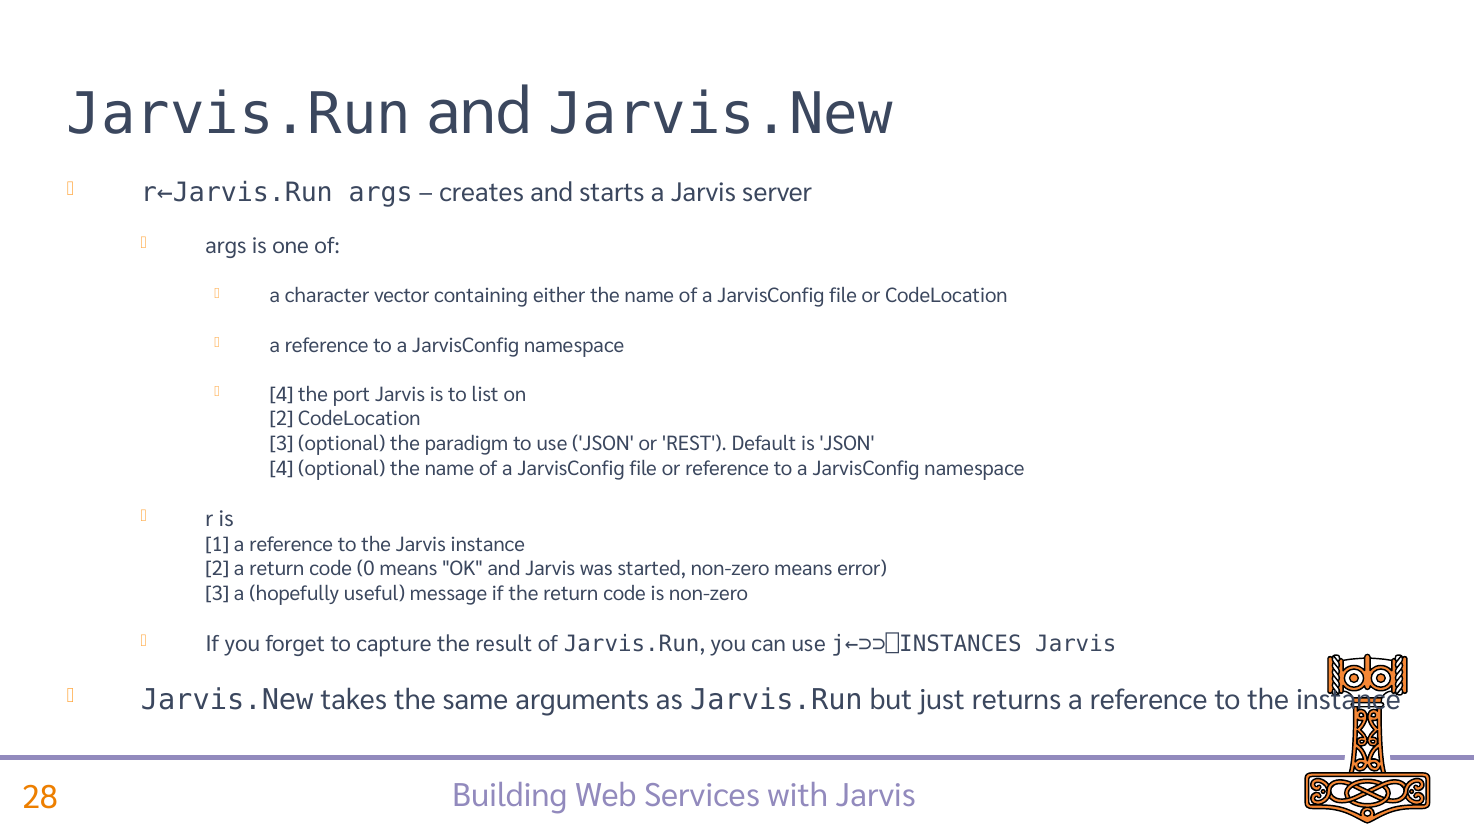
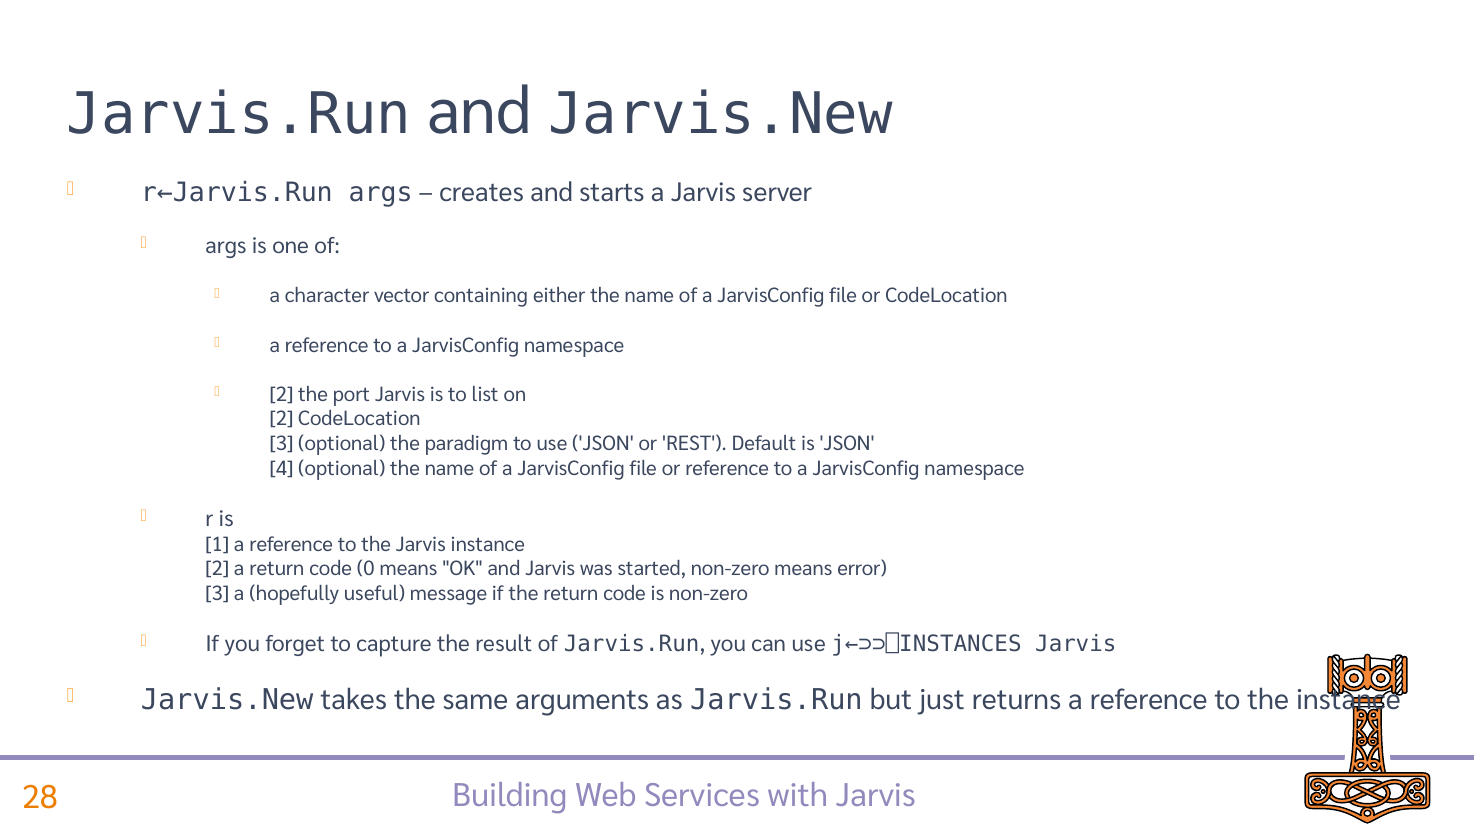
4: 4 -> 2 (282, 395)
